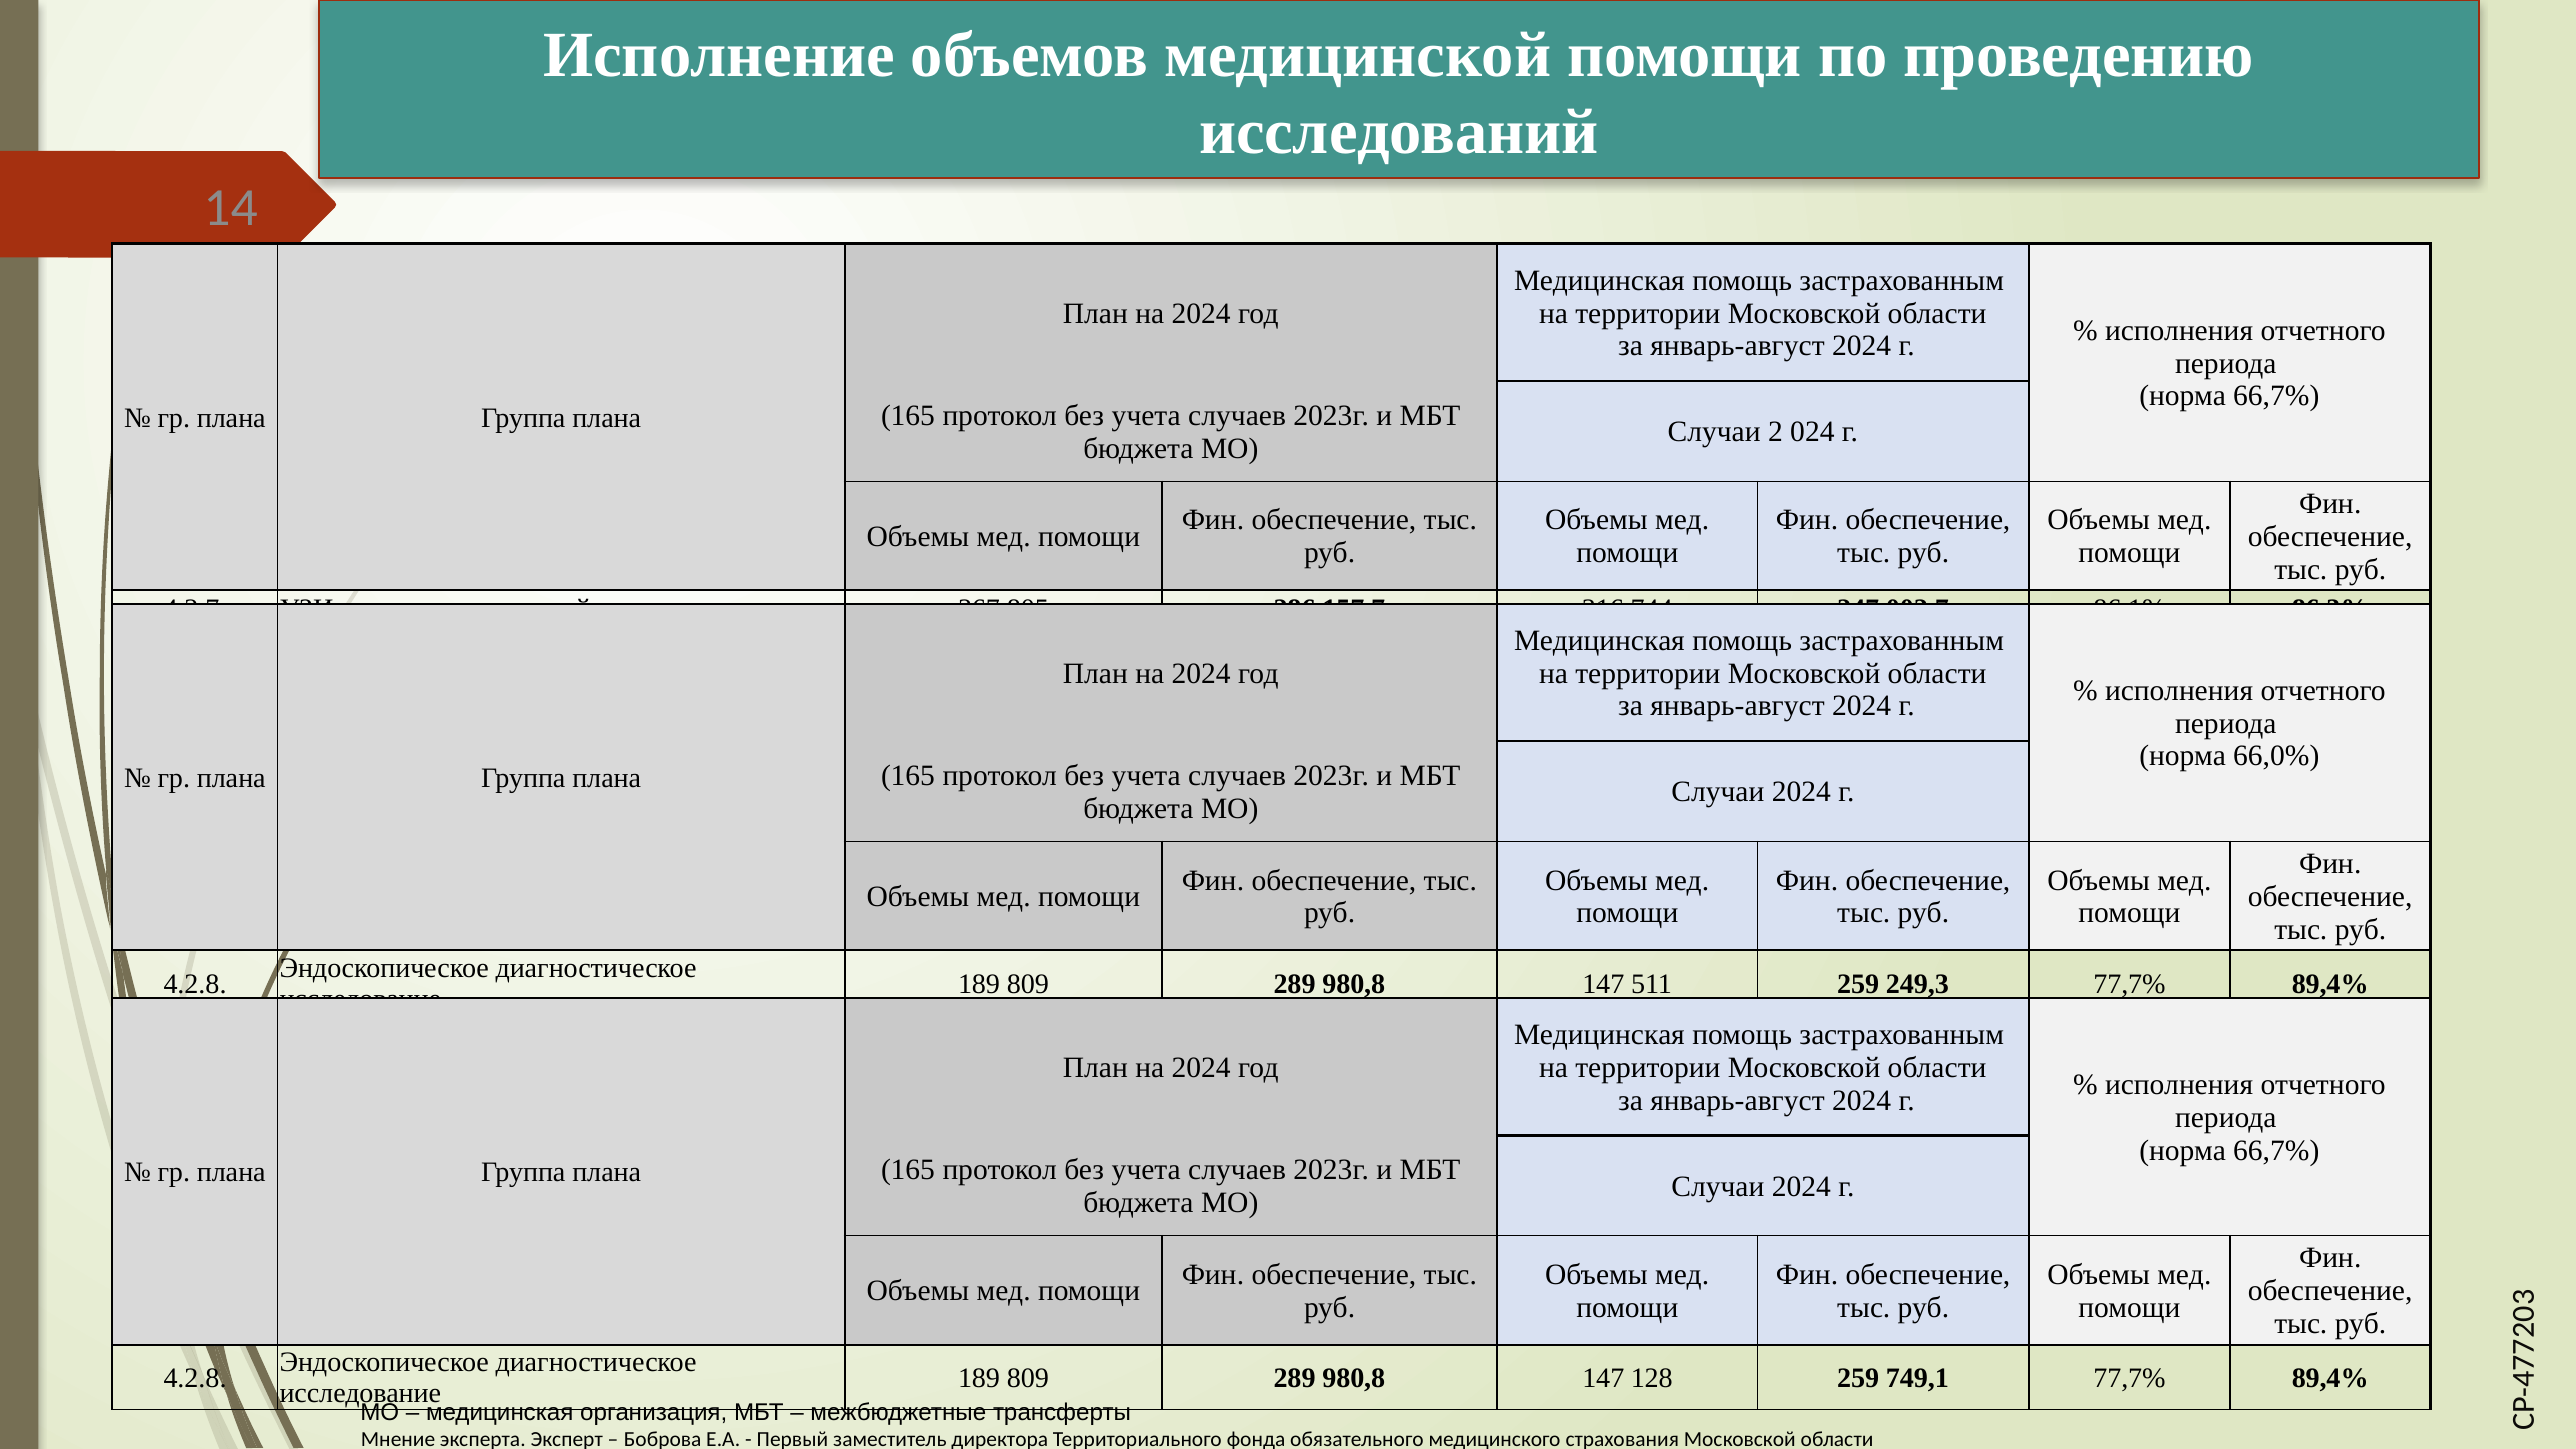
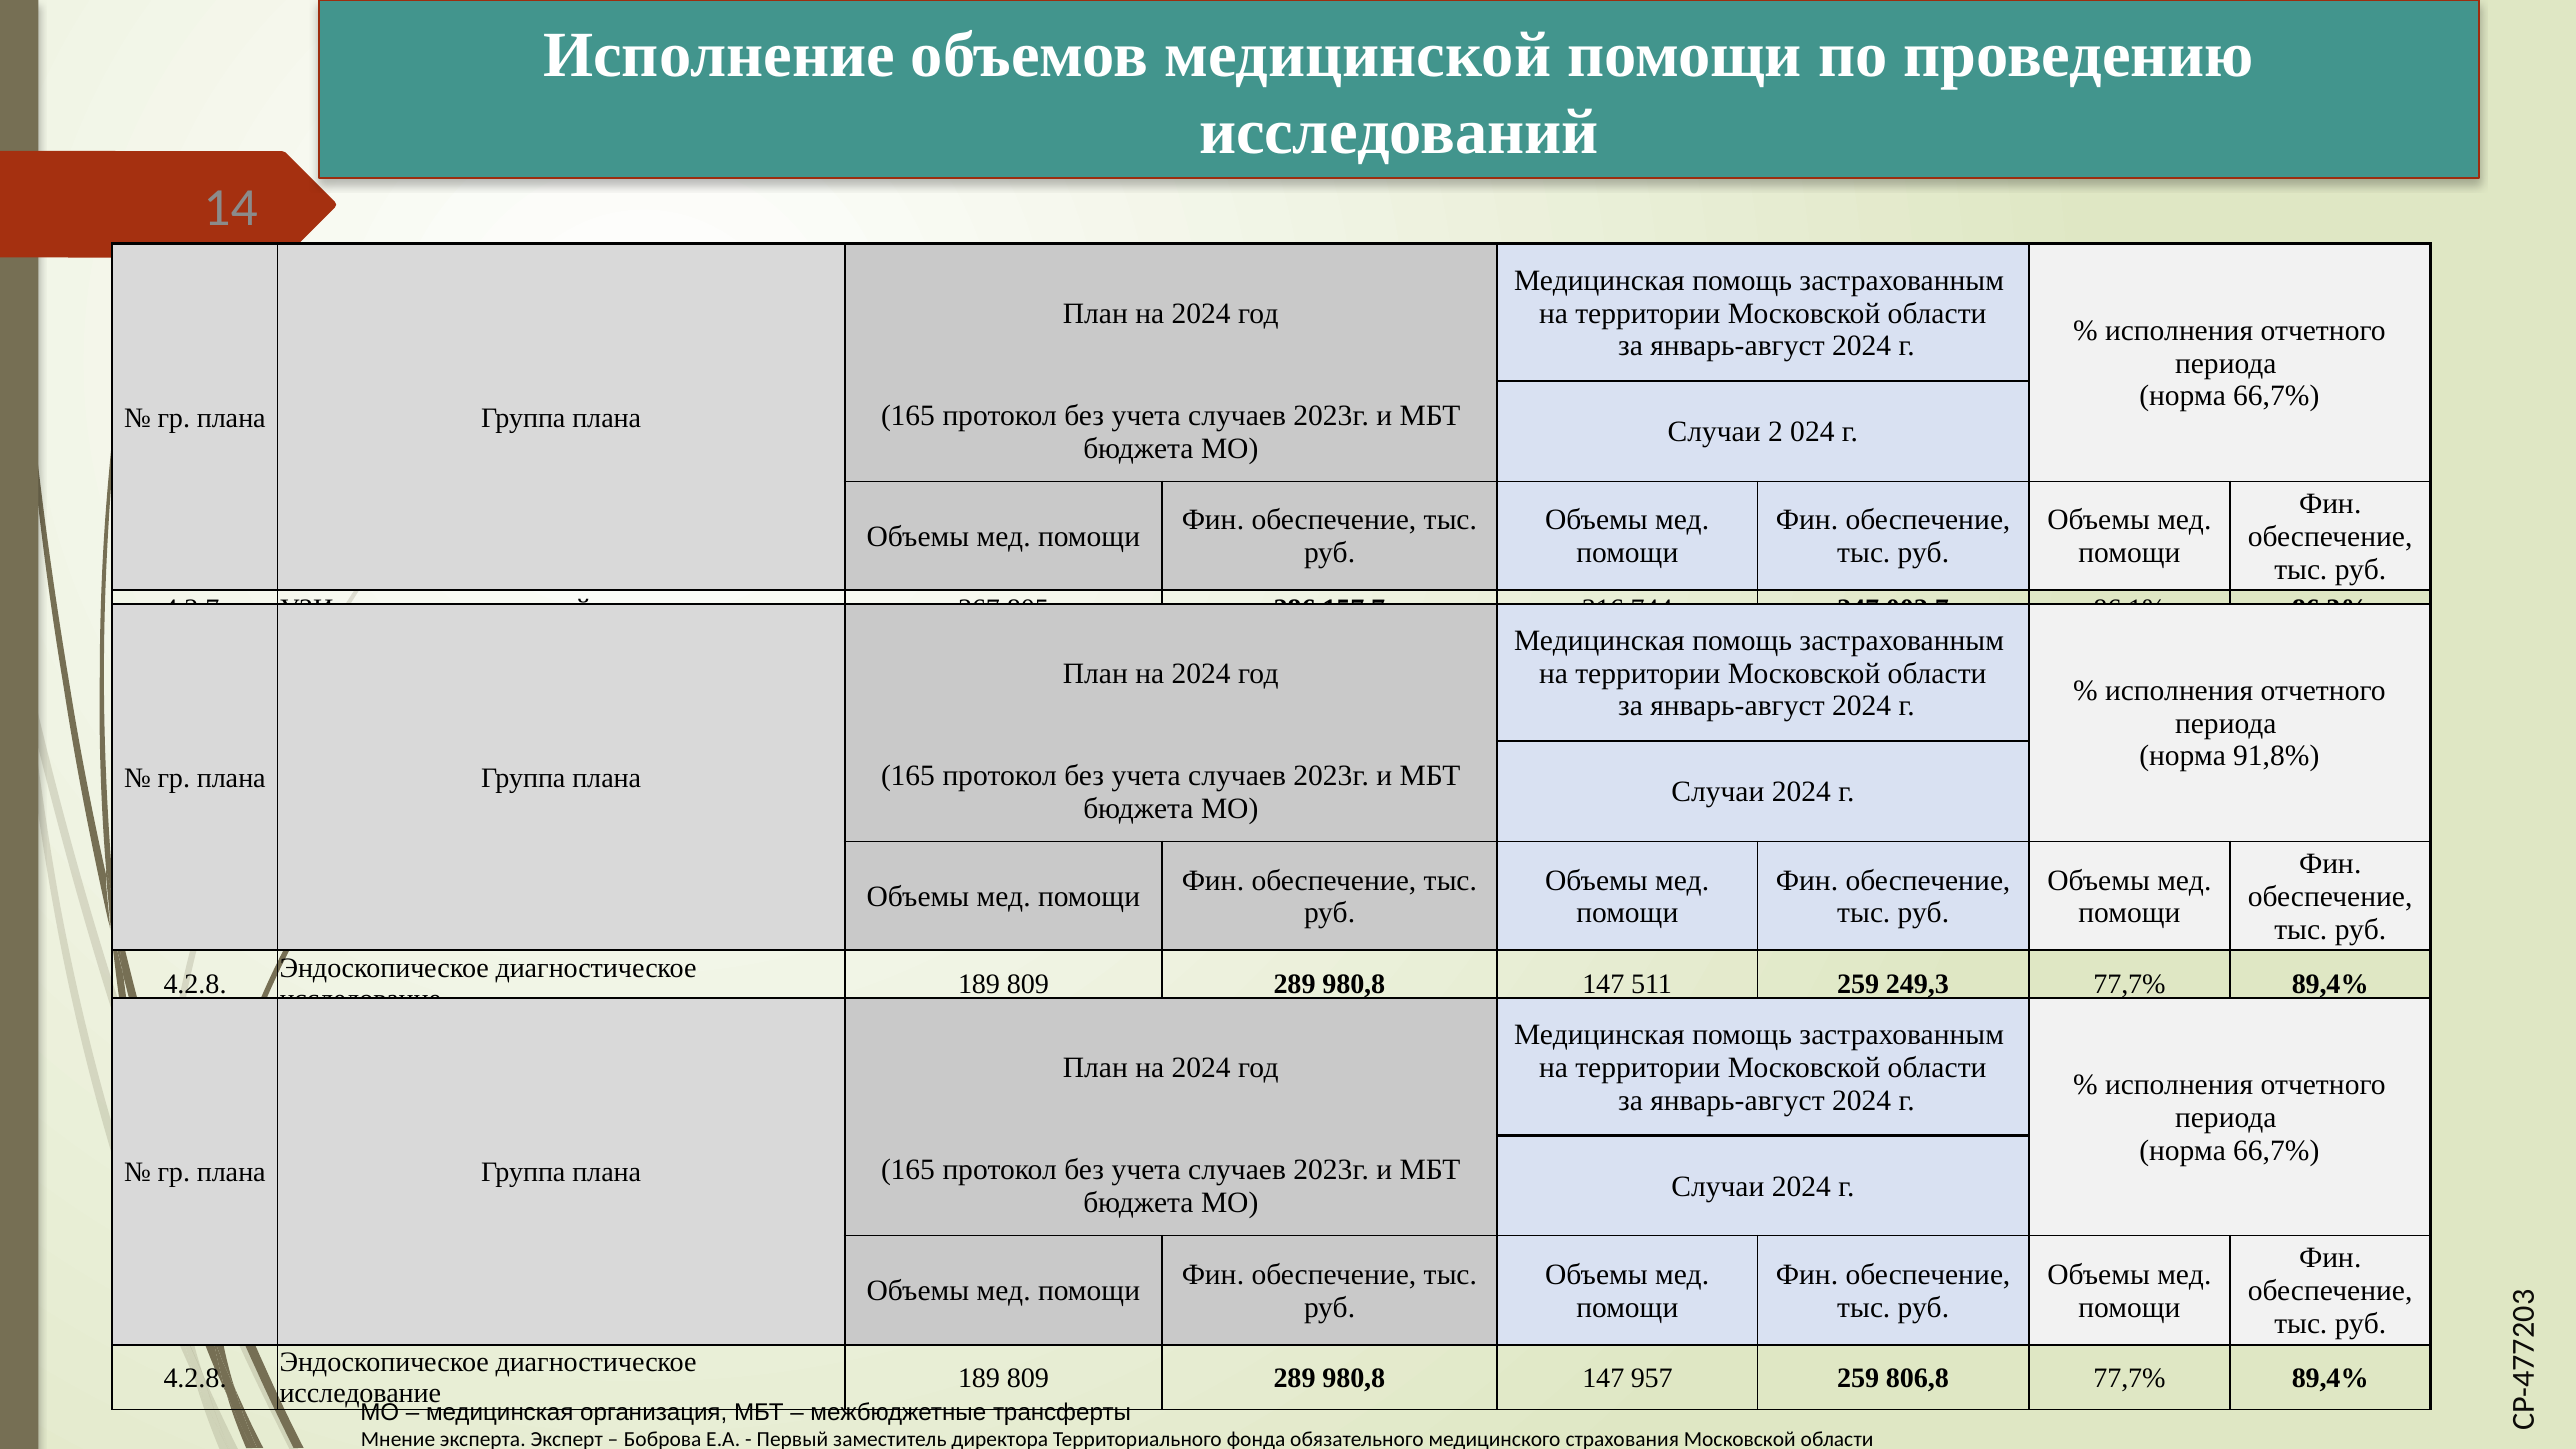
66,0%: 66,0% -> 91,8% (2276, 756)
128: 128 -> 957 (1652, 1378)
749,1: 749,1 -> 806,8 (1917, 1378)
